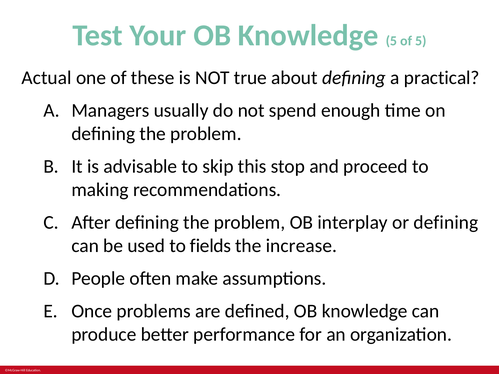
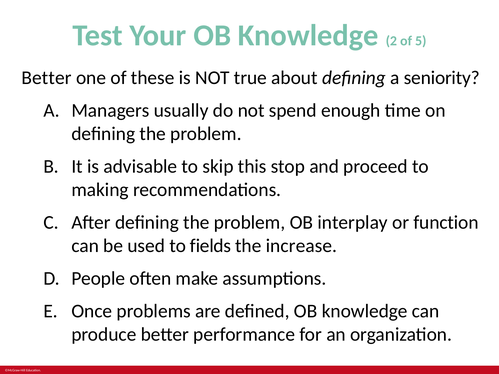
Knowledge 5: 5 -> 2 (391, 41)
Actual: Actual -> Better (47, 78)
practical: practical -> seniority (442, 78)
or defining: defining -> function (446, 223)
